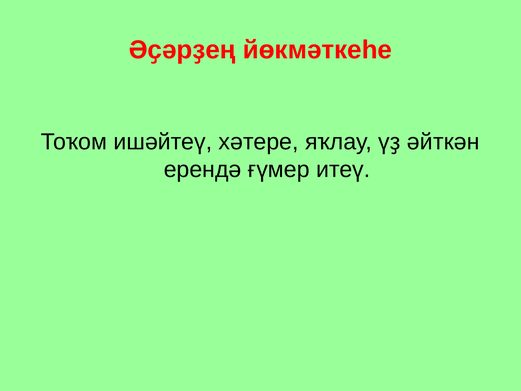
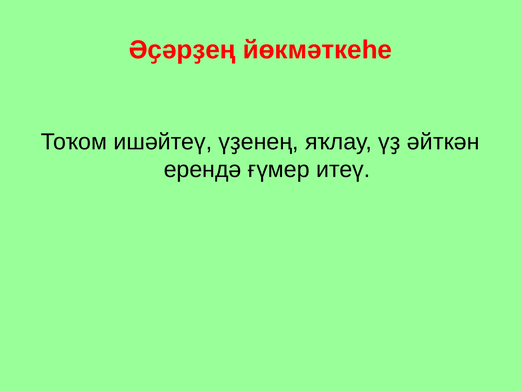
хәтере: хәтере -> үҙенең (259, 142)
